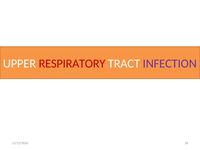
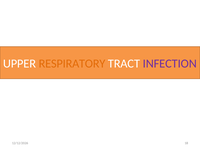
RESPIRATORY colour: red -> orange (72, 64)
